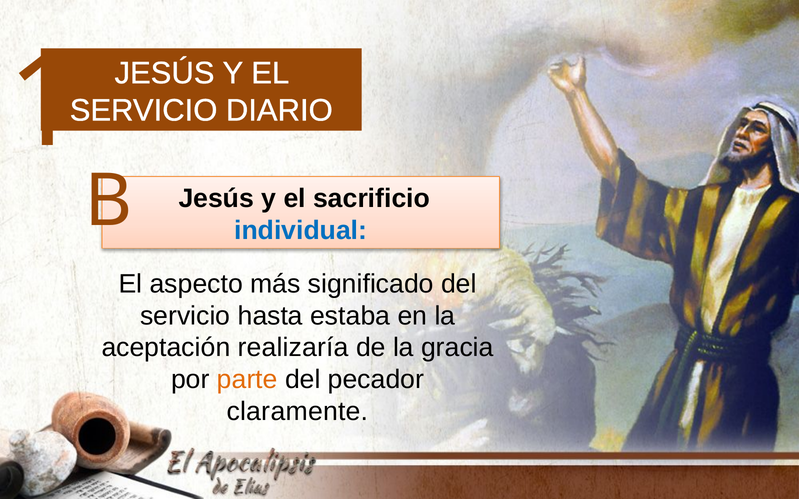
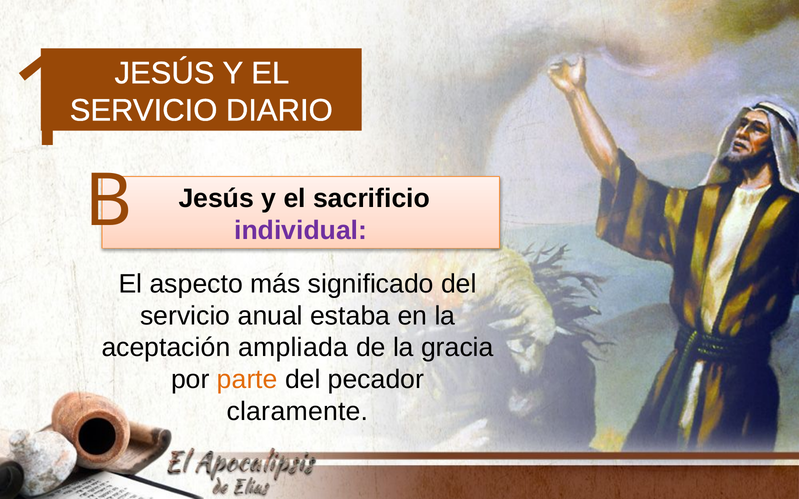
individual colour: blue -> purple (301, 230)
hasta: hasta -> anual (270, 316)
realizaría: realizaría -> ampliada (293, 348)
